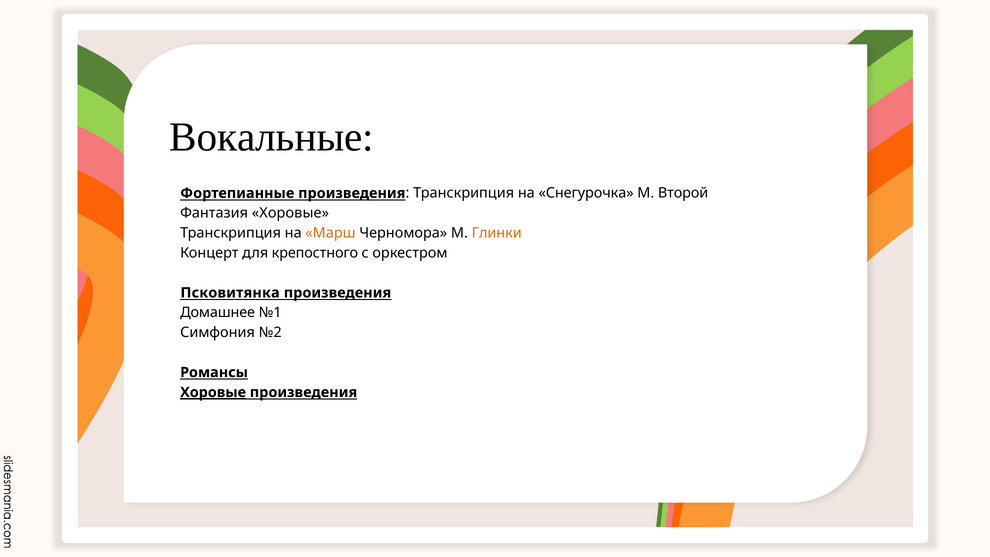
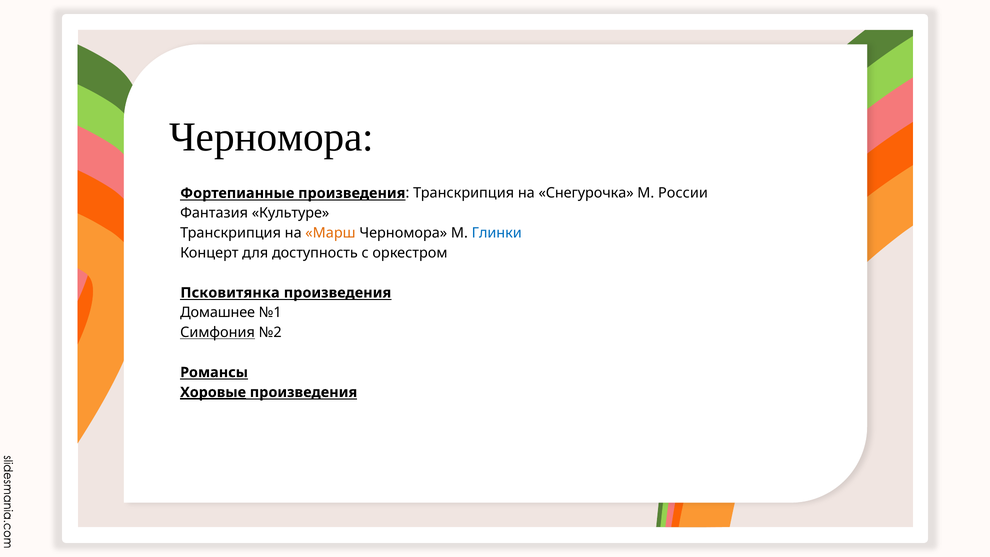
Вокальные: Вокальные -> Черномора (271, 137)
Второй: Второй -> России (683, 193)
Фантазия Хоровые: Хоровые -> Культуре (291, 213)
Глинки colour: orange -> blue (497, 233)
крепостного: крепостного -> доступность (315, 253)
Симфония underline: none -> present (218, 333)
